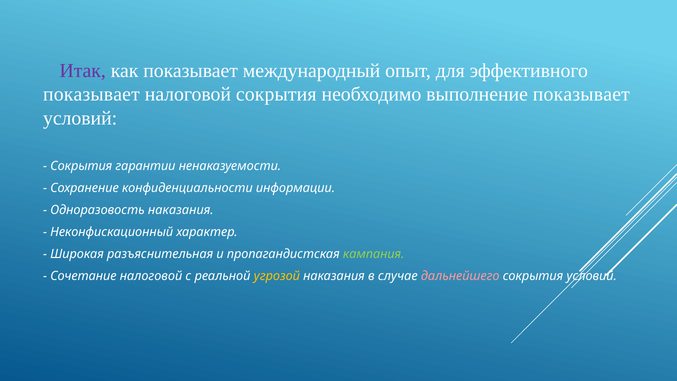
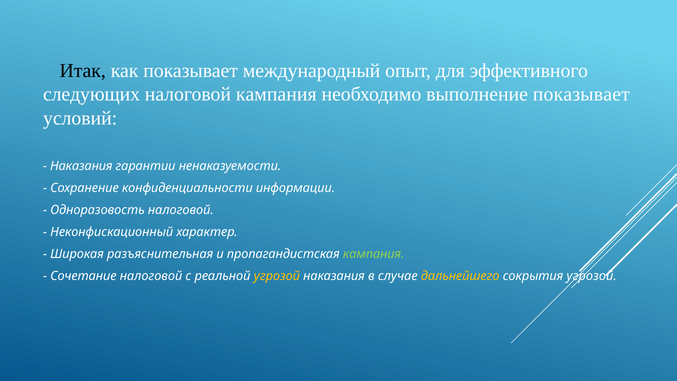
Итак colour: purple -> black (83, 71)
показывает: показывает -> следующих (92, 94)
налоговой сокрытия: сокрытия -> кампания (276, 94)
Сокрытия: Сокрытия -> Наказания (81, 166)
Одноразовость наказания: наказания -> налоговой (181, 210)
дальнейшего colour: pink -> yellow (460, 276)
сокрытия условий: условий -> угрозой (592, 276)
